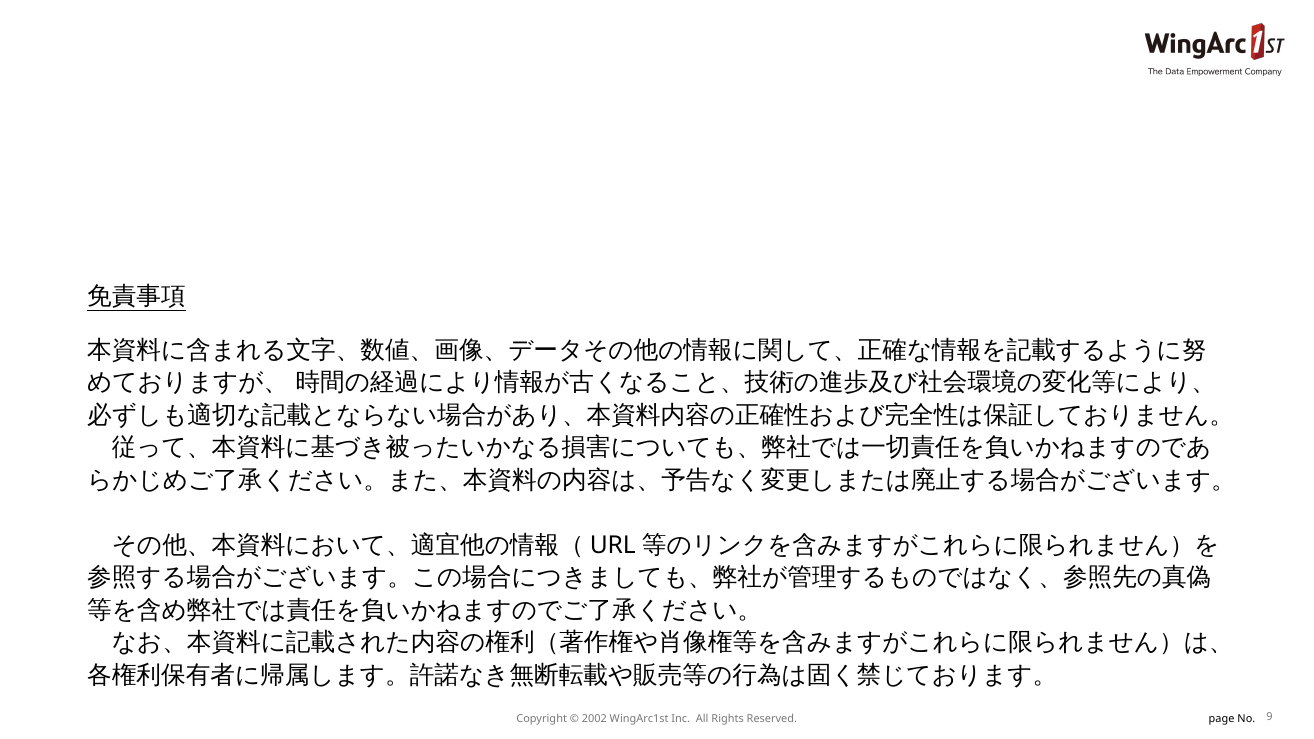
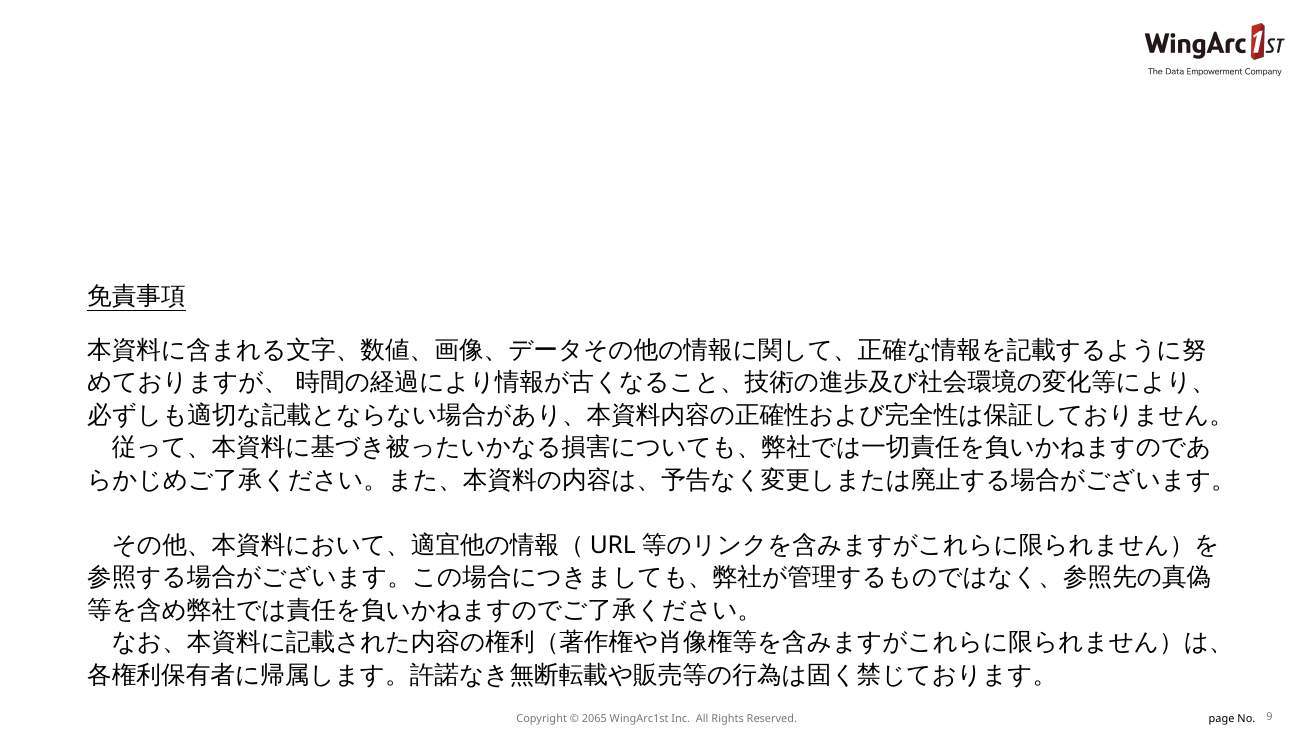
2002: 2002 -> 2065 (594, 719)
